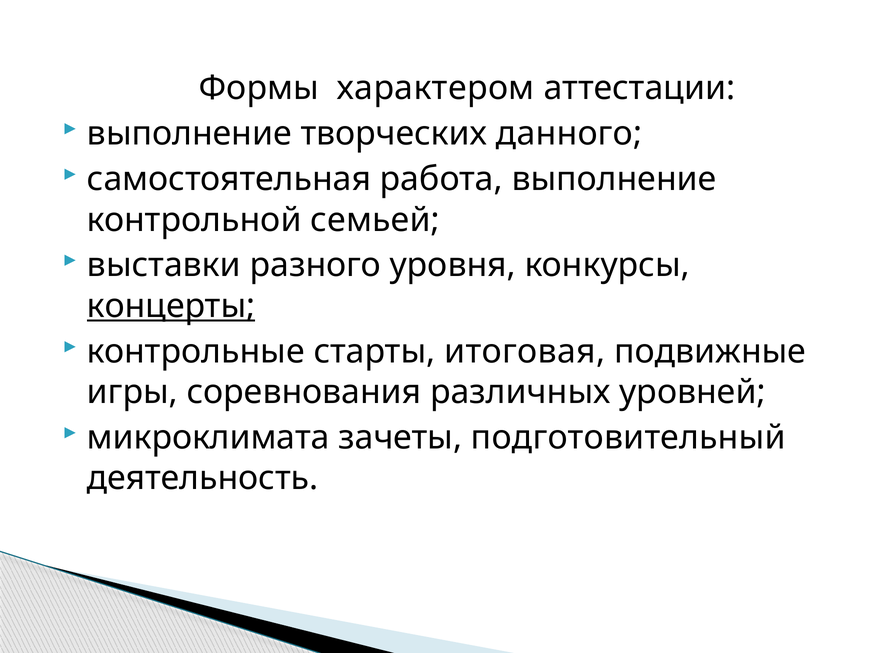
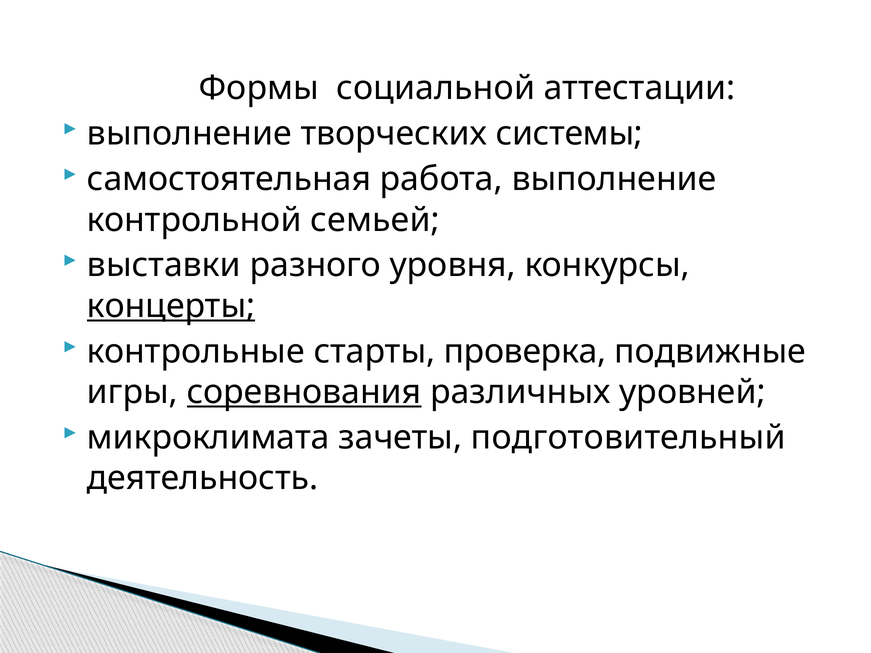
характером: характером -> социальной (436, 88)
данного: данного -> системы (569, 134)
итоговая: итоговая -> проверка (525, 352)
соревнования underline: none -> present (304, 392)
